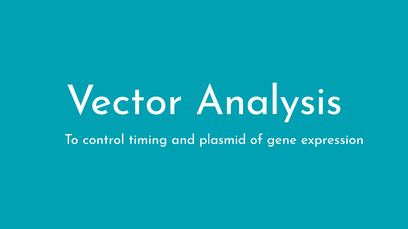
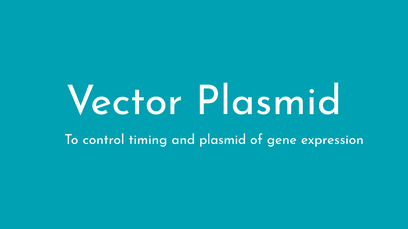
Vector Analysis: Analysis -> Plasmid (269, 101)
